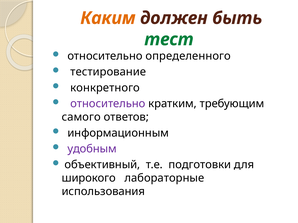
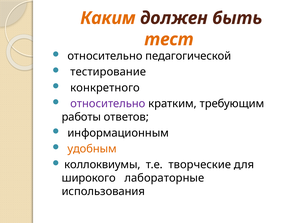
тест colour: green -> orange (169, 39)
определенного: определенного -> педагогической (188, 56)
самого: самого -> работы (81, 117)
удобным colour: purple -> orange (92, 149)
объективный: объективный -> коллоквиумы (102, 165)
подготовки: подготовки -> творческие (200, 165)
